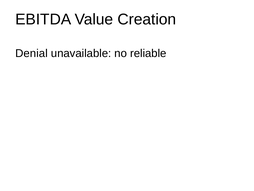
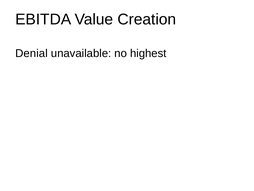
reliable: reliable -> highest (148, 53)
